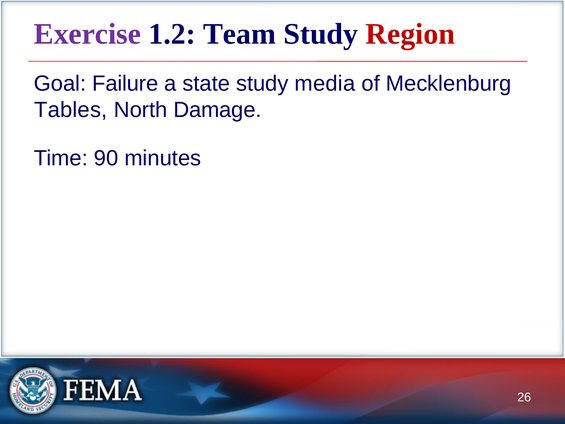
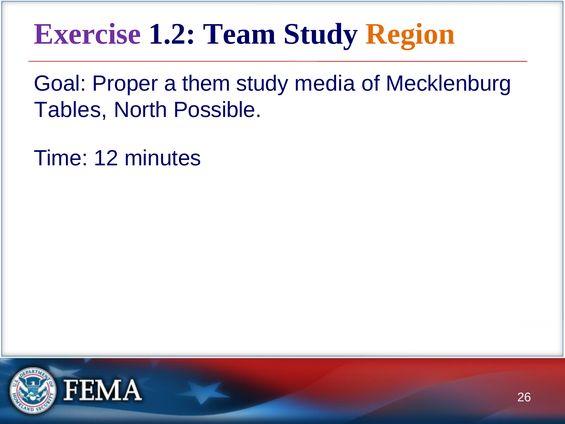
Region colour: red -> orange (410, 34)
Failure: Failure -> Proper (125, 84)
state: state -> them (206, 84)
Damage: Damage -> Possible (217, 110)
90: 90 -> 12 (106, 158)
